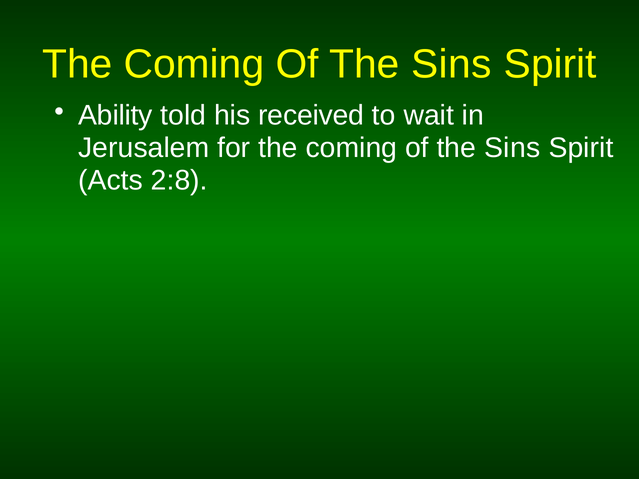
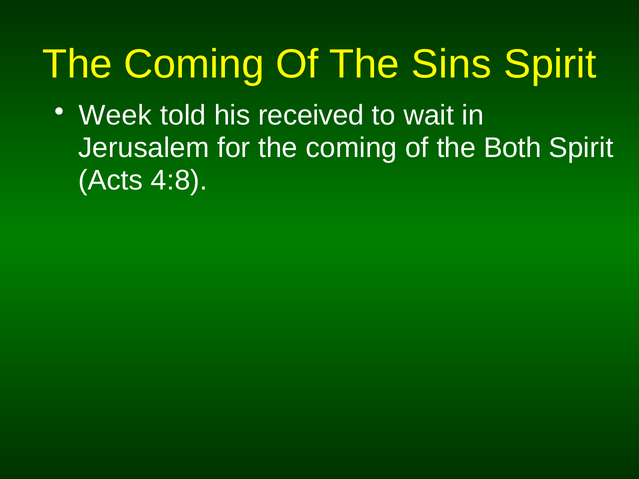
Ability: Ability -> Week (115, 116)
Sins: Sins -> Both (513, 148)
2:8: 2:8 -> 4:8 (179, 180)
